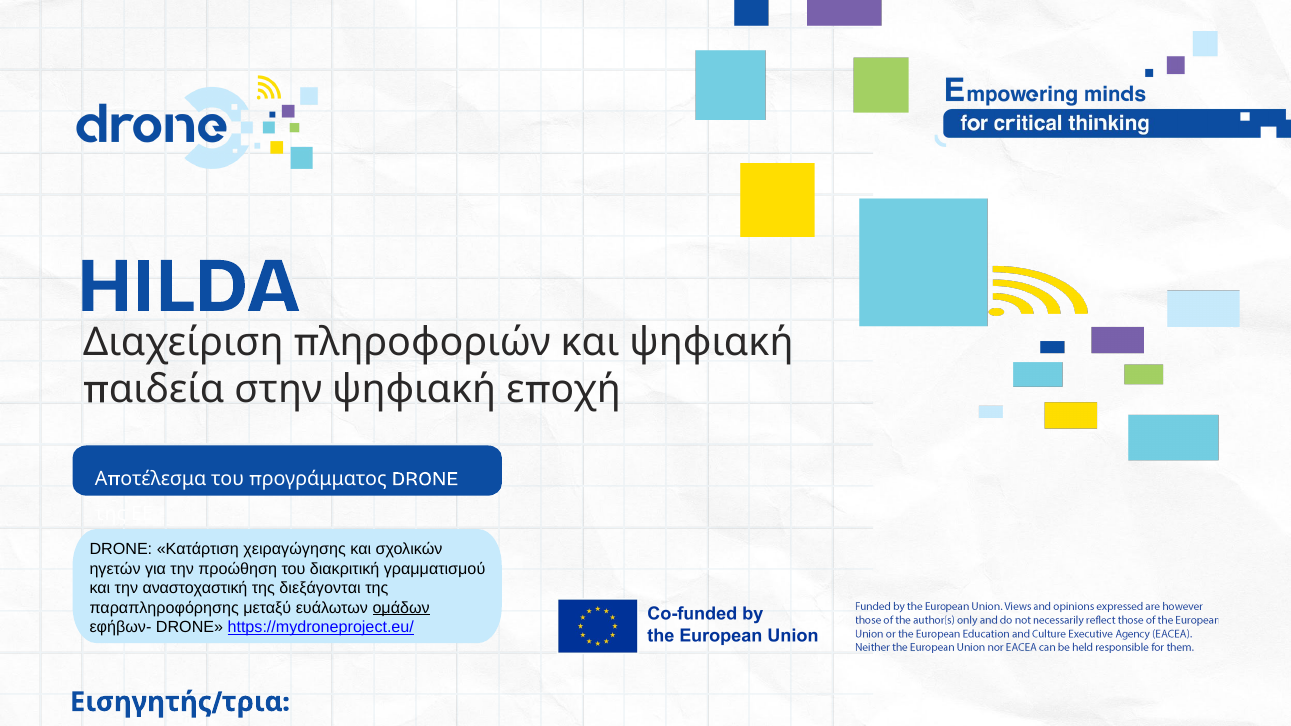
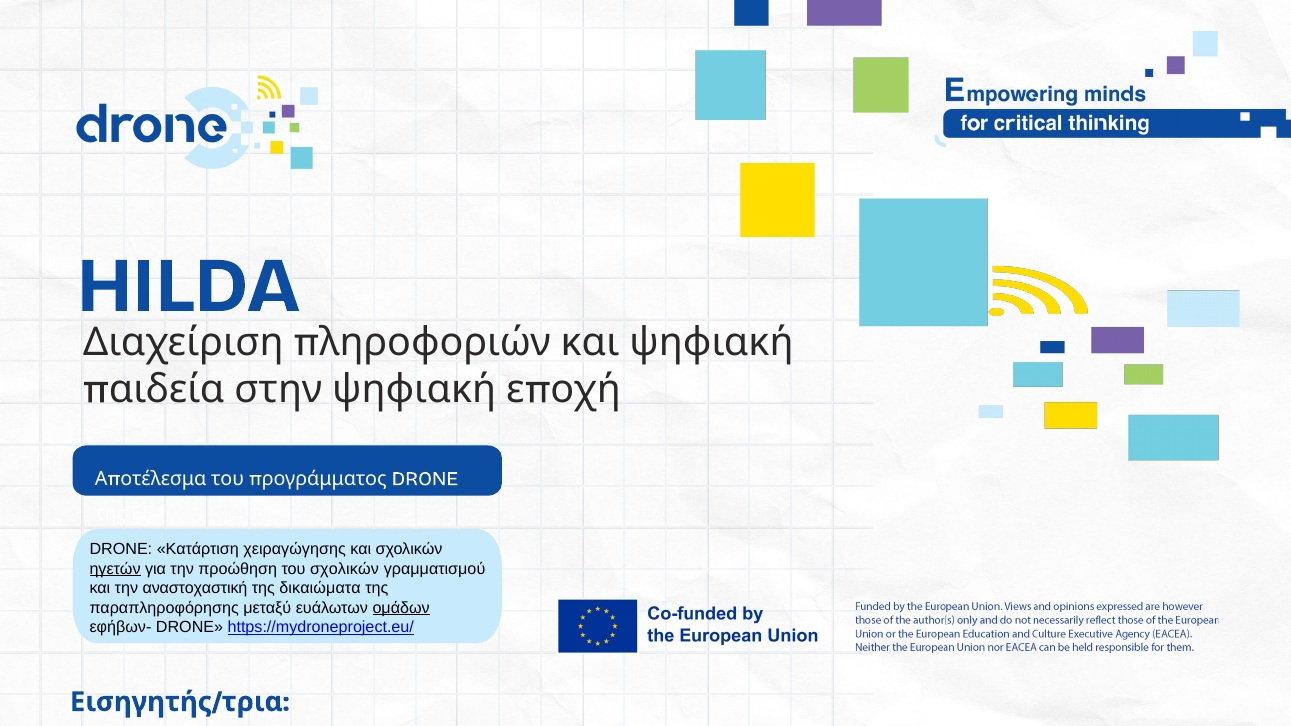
ηγετών underline: none -> present (115, 569)
του διακριτική: διακριτική -> σχολικών (345, 569)
διεξάγονται: διεξάγονται -> δικαιώματα (320, 589)
